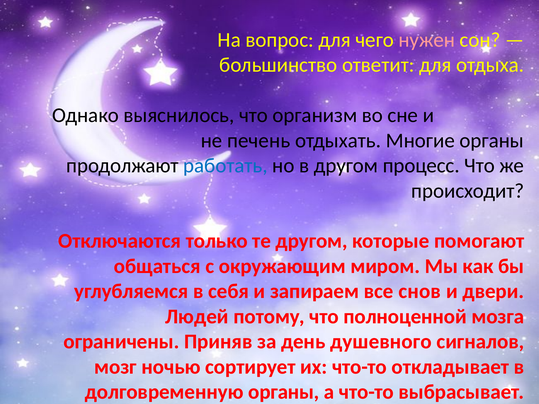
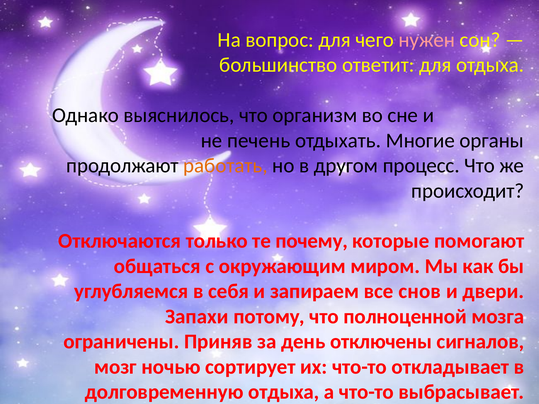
работать colour: blue -> orange (225, 166)
те другом: другом -> почему (312, 241)
Людей: Людей -> Запахи (197, 317)
душевного: душевного -> отключены (381, 342)
долговременную органы: органы -> отдыха (284, 392)
